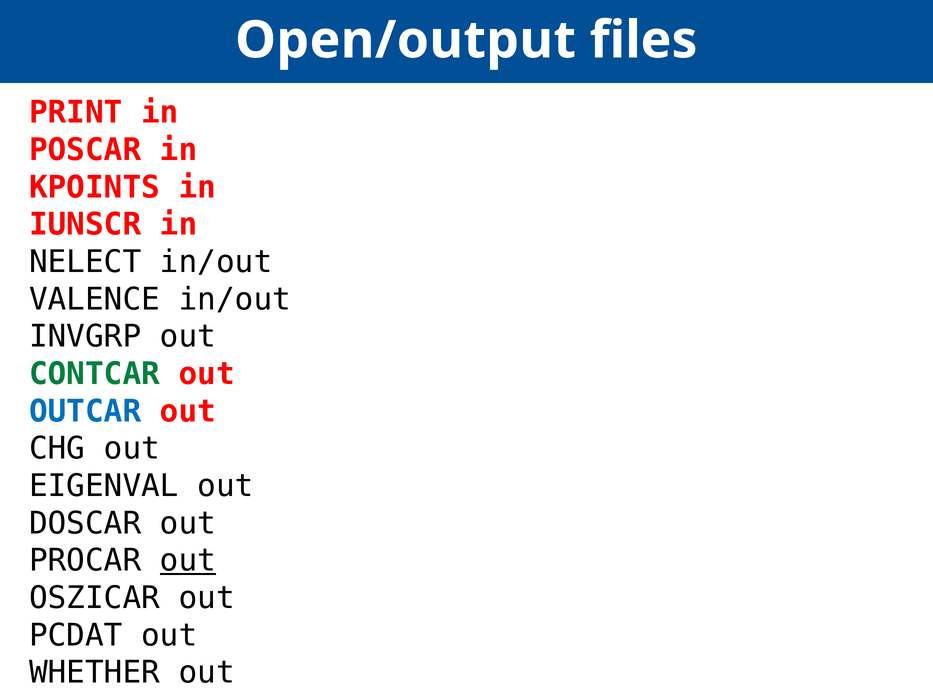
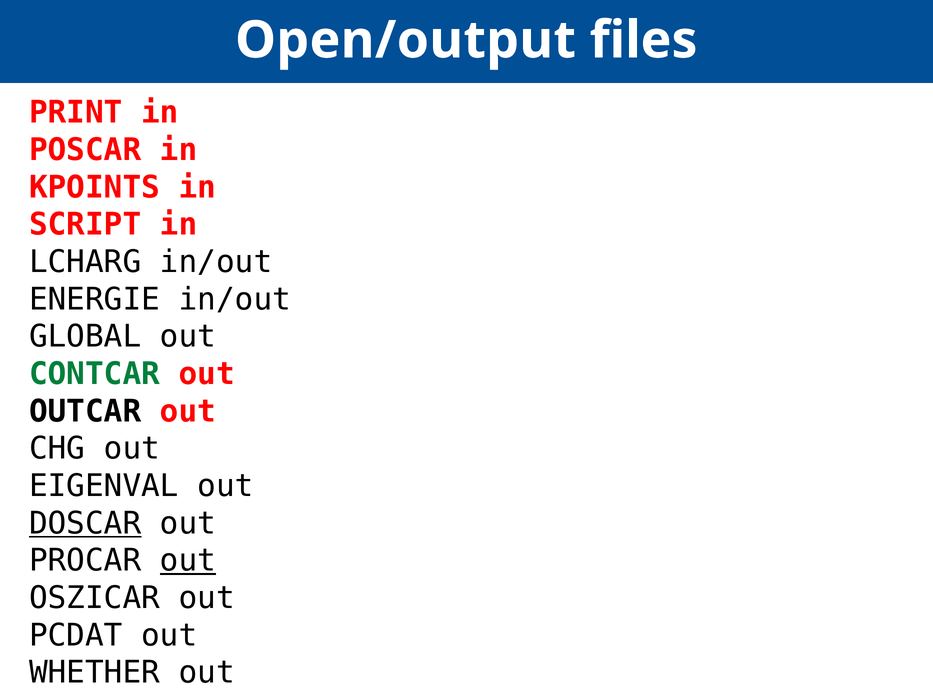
IUNSCR: IUNSCR -> SCRIPT (85, 225)
NELECT: NELECT -> LCHARG (85, 262)
VALENCE: VALENCE -> ENERGIE (95, 299)
INVGRP: INVGRP -> GLOBAL (85, 337)
OUTCAR colour: blue -> black (85, 411)
DOSCAR underline: none -> present (85, 523)
